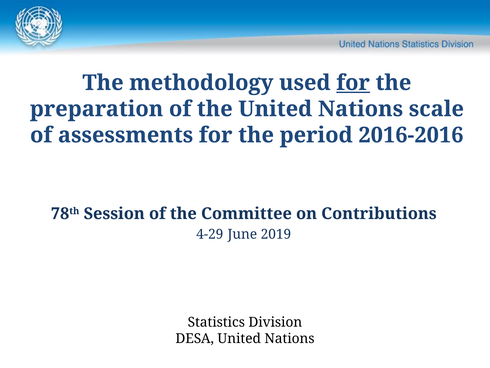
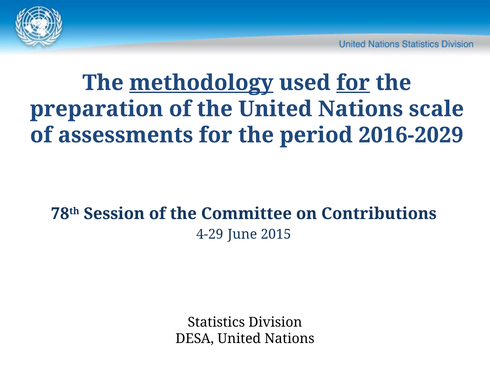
methodology underline: none -> present (201, 83)
2016-2016: 2016-2016 -> 2016-2029 (411, 135)
2019: 2019 -> 2015 (276, 234)
